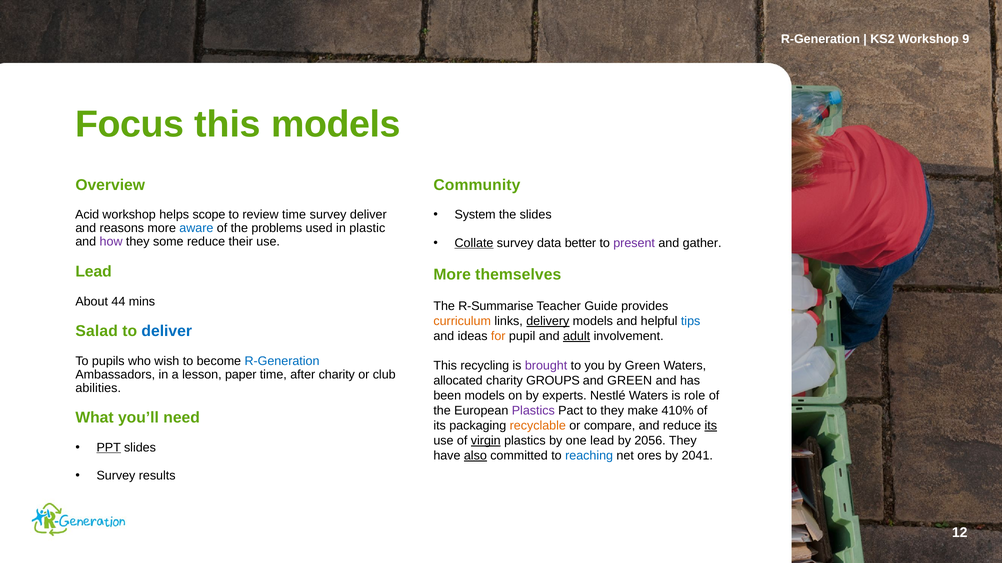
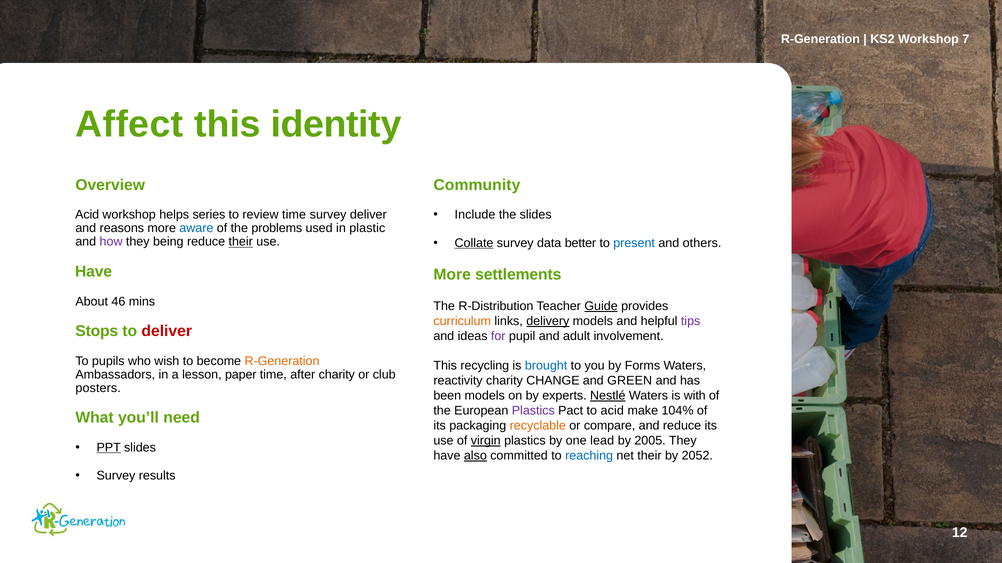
9: 9 -> 7 (966, 39)
Focus: Focus -> Affect (129, 125)
this models: models -> identity (336, 125)
System: System -> Include (475, 215)
scope: scope -> series (209, 215)
some: some -> being (168, 242)
their underline: none -> present (241, 242)
present colour: purple -> blue (634, 243)
gather: gather -> others (702, 243)
Lead: Lead -> Have (94, 272)
themselves: themselves -> settlements (518, 275)
44: 44 -> 46 (118, 302)
R-Summarise: R-Summarise -> R-Distribution (496, 306)
Guide underline: none -> present (601, 306)
tips colour: blue -> purple (691, 321)
Salad: Salad -> Stops (97, 331)
deliver colour: blue -> red (167, 331)
for colour: orange -> purple (498, 336)
adult underline: present -> none (577, 336)
R-Generation colour: blue -> orange (282, 361)
brought colour: purple -> blue (546, 366)
by Green: Green -> Forms (642, 366)
allocated: allocated -> reactivity (458, 381)
GROUPS: GROUPS -> CHANGE (553, 381)
abilities: abilities -> posters (98, 388)
Nestlé underline: none -> present (608, 396)
role: role -> with (695, 396)
to they: they -> acid (612, 411)
410%: 410% -> 104% (678, 411)
its underline: present -> none (711, 426)
2056: 2056 -> 2005 (650, 441)
net ores: ores -> their (649, 456)
2041: 2041 -> 2052 (697, 456)
